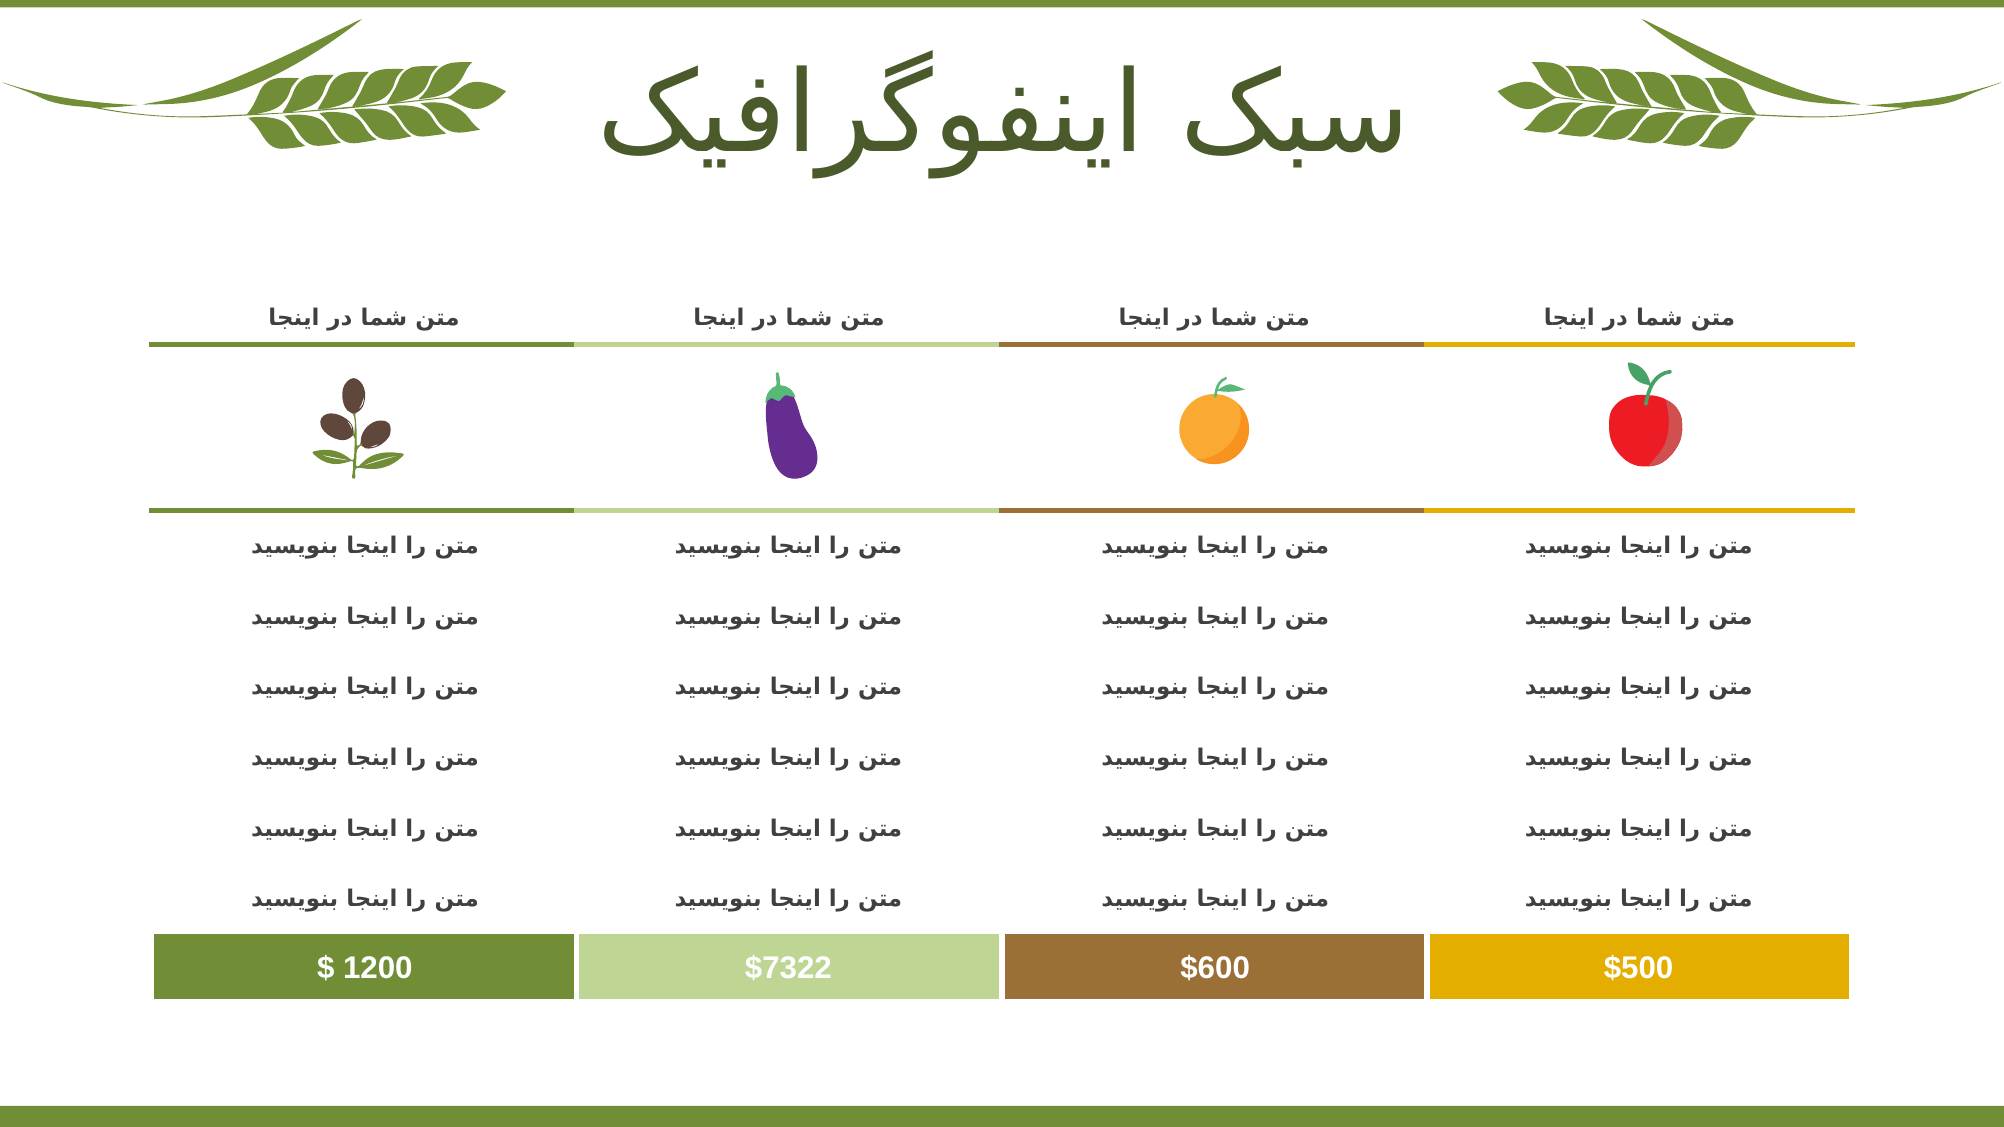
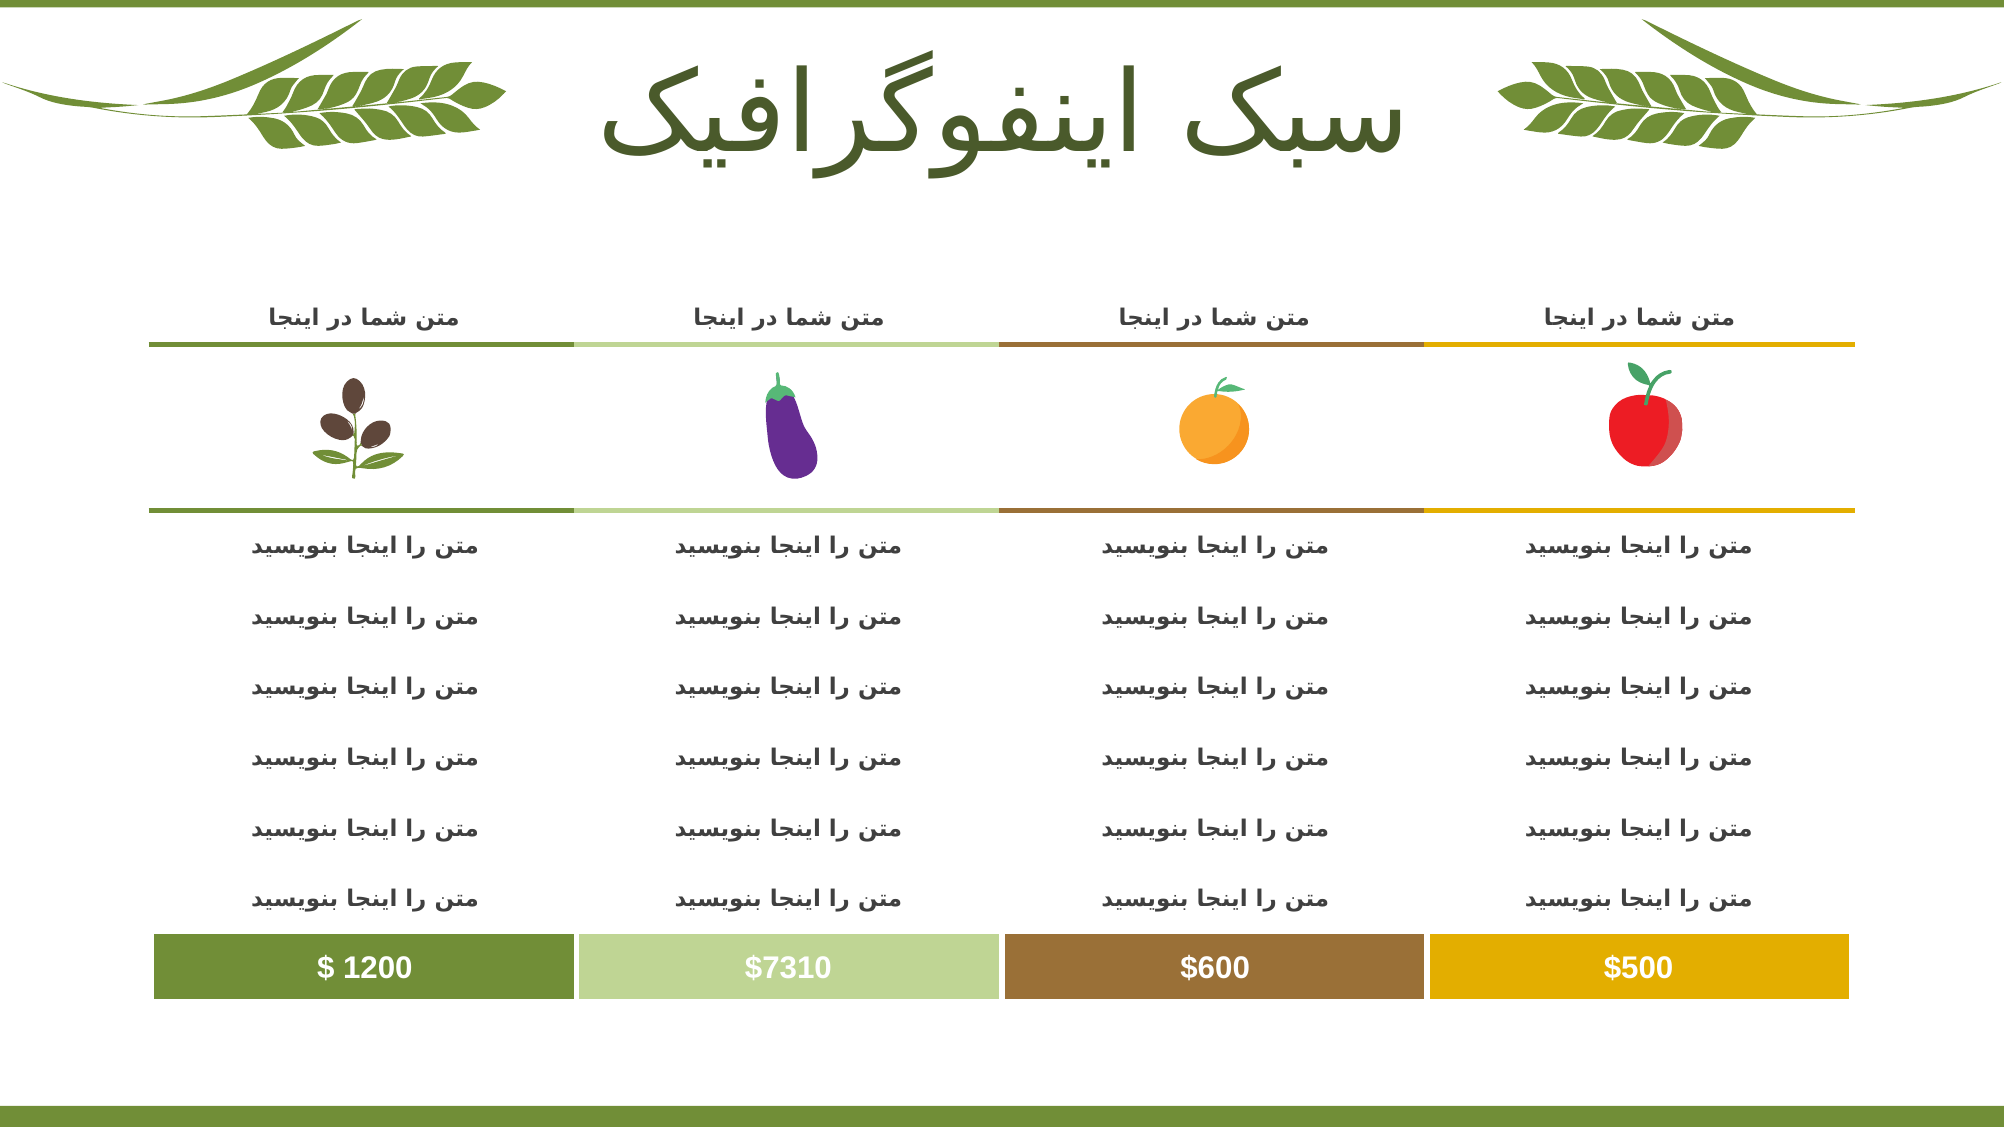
$7322: $7322 -> $7310 (788, 969)
